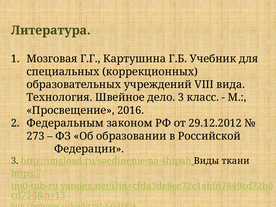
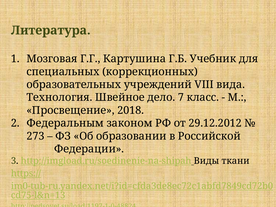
дело 3: 3 -> 7 (181, 97)
2016: 2016 -> 2018 (131, 110)
